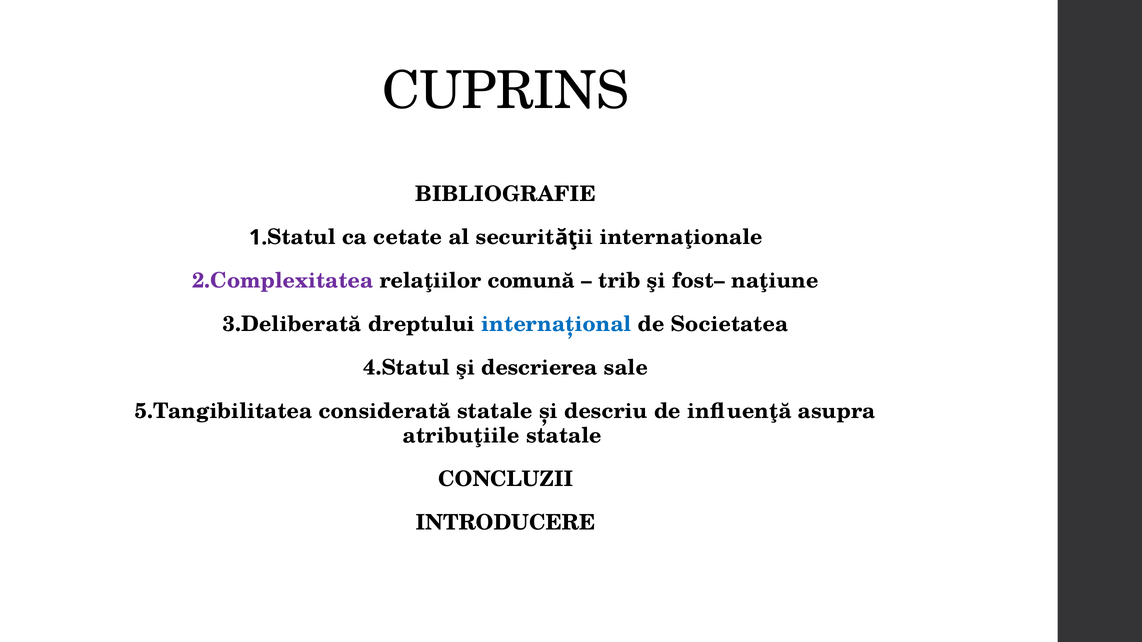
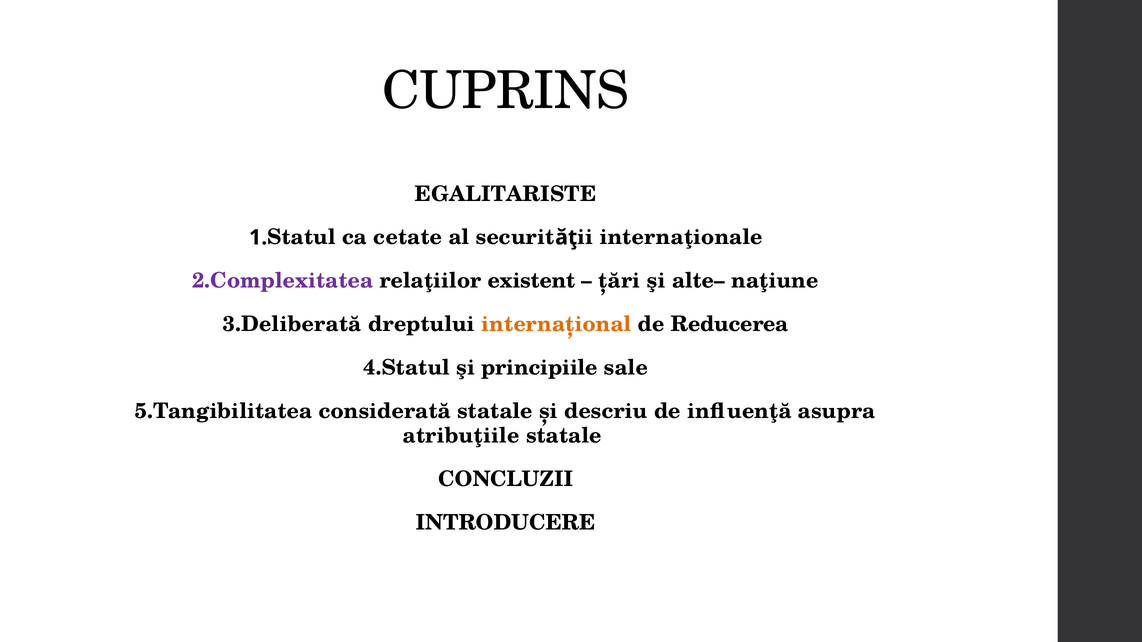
BIBLIOGRAFIE: BIBLIOGRAFIE -> EGALITARISTE (506, 194)
comună: comună -> existent (531, 281)
trib: trib -> țări (619, 281)
fost–: fost– -> alte– (699, 281)
internațional colour: blue -> orange (556, 325)
Societatea: Societatea -> Reducerea (730, 325)
descrierea: descrierea -> principiile (539, 368)
